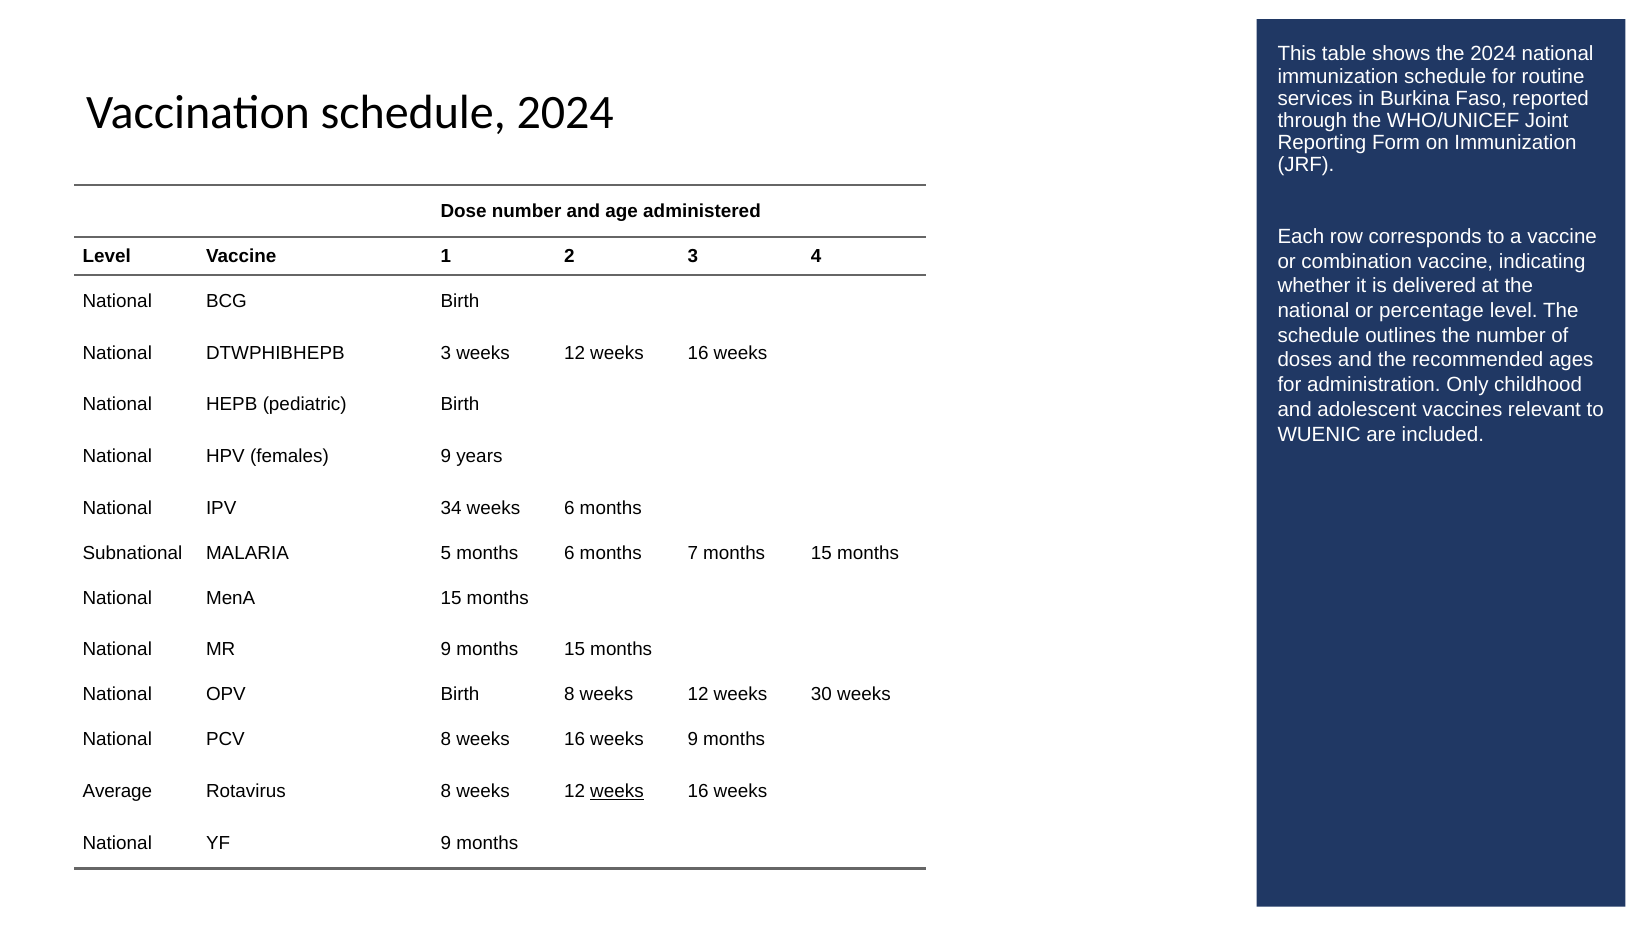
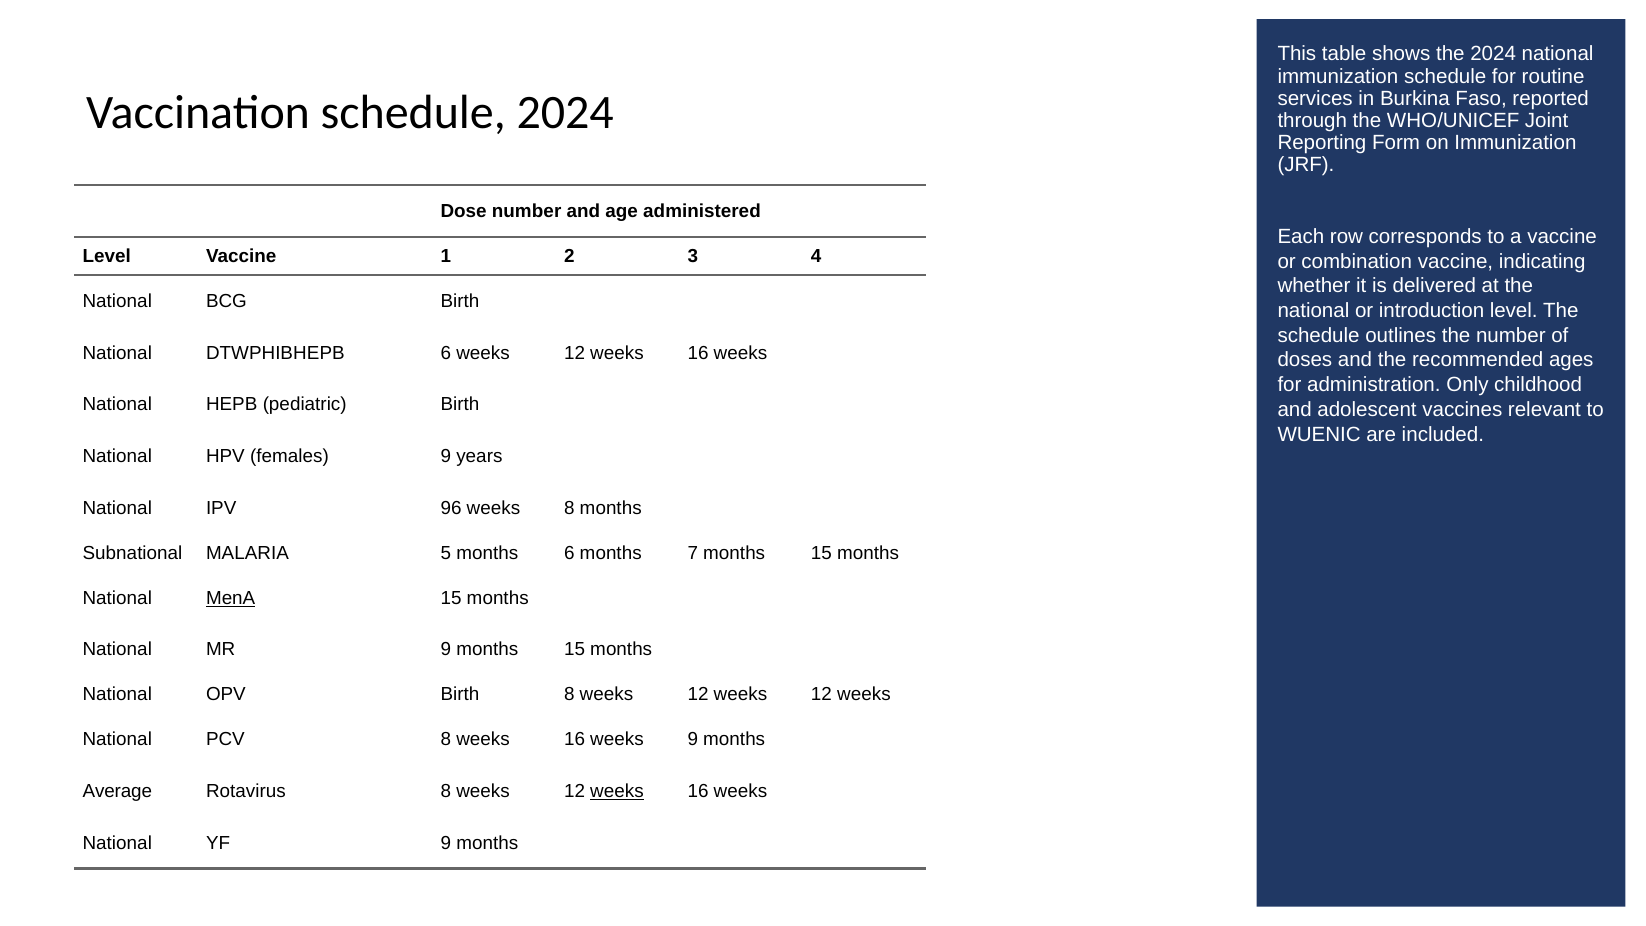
percentage: percentage -> introduction (1432, 311)
DTWPHIBHEPB 3: 3 -> 6 (446, 353)
34: 34 -> 96 (451, 508)
weeks 6: 6 -> 8 (569, 508)
MenA underline: none -> present (231, 598)
12 weeks 30: 30 -> 12 (821, 695)
